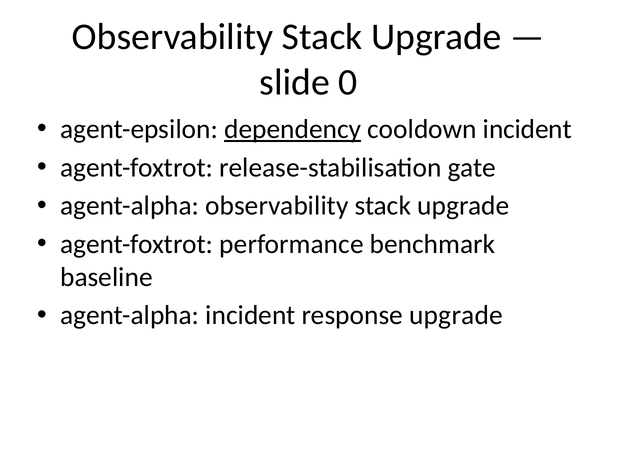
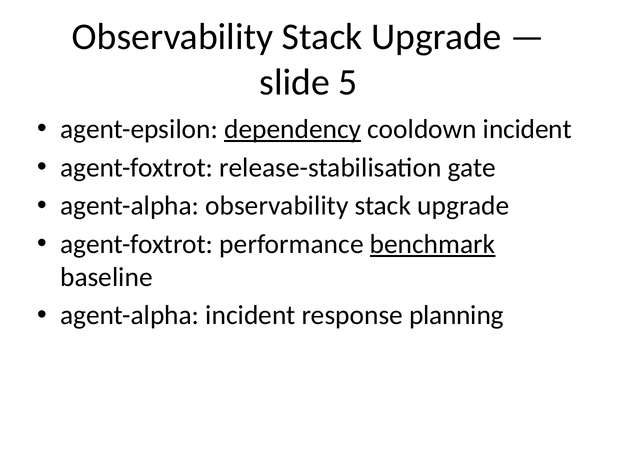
0: 0 -> 5 (348, 82)
benchmark underline: none -> present (433, 245)
response upgrade: upgrade -> planning (456, 316)
